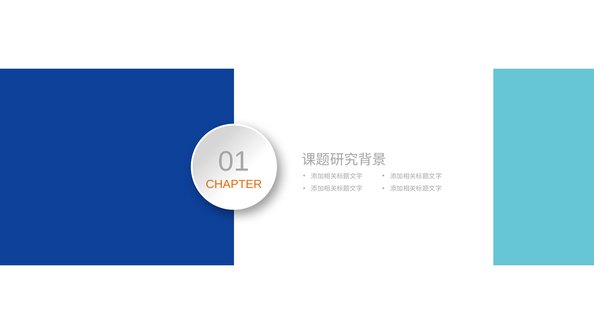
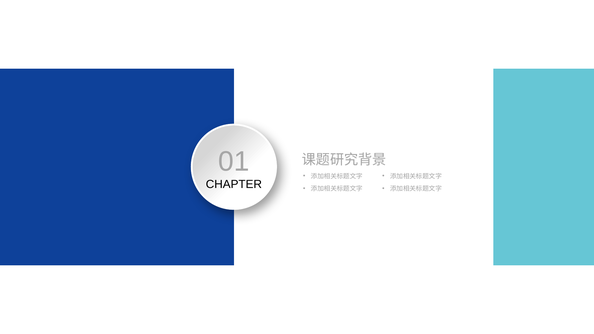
CHAPTER colour: orange -> black (234, 185)
